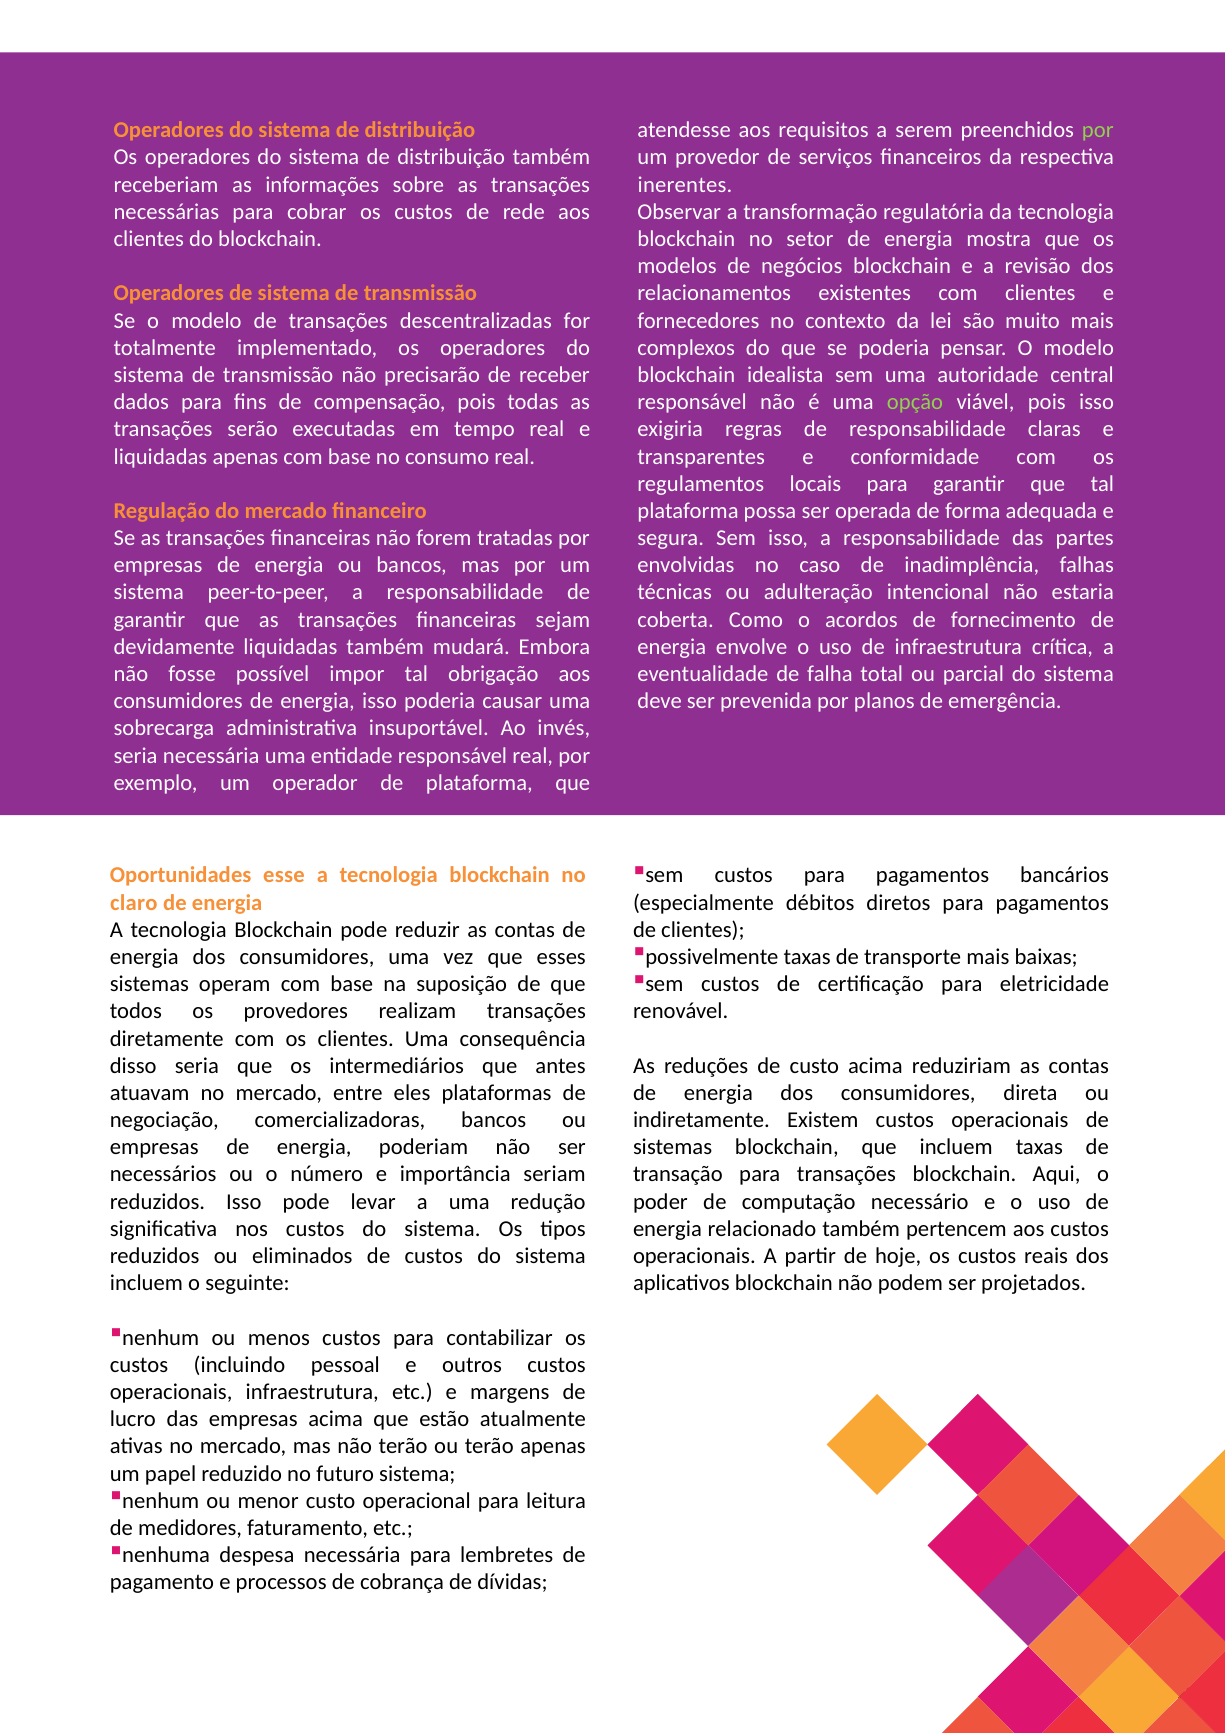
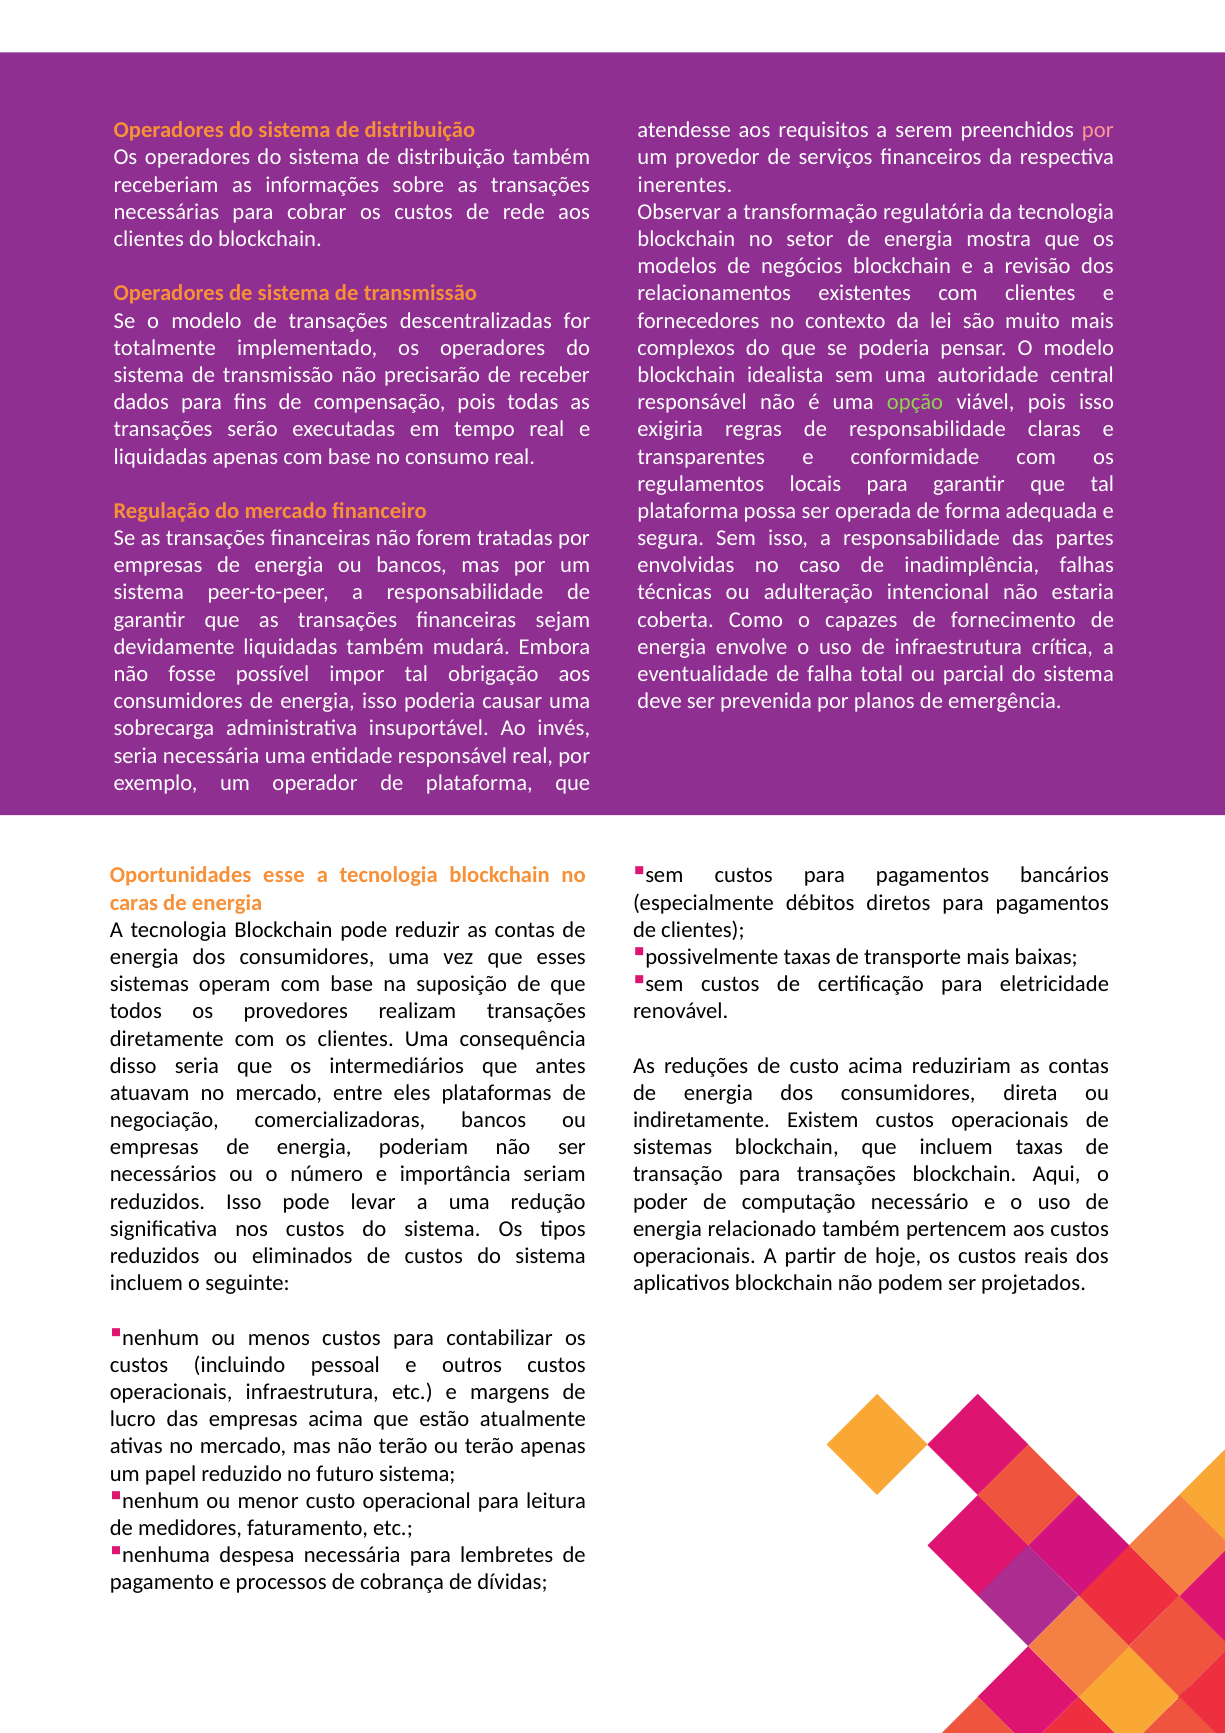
por colour: light green -> pink (1098, 130)
acordos: acordos -> capazes (861, 620)
claro: claro -> caras (134, 902)
